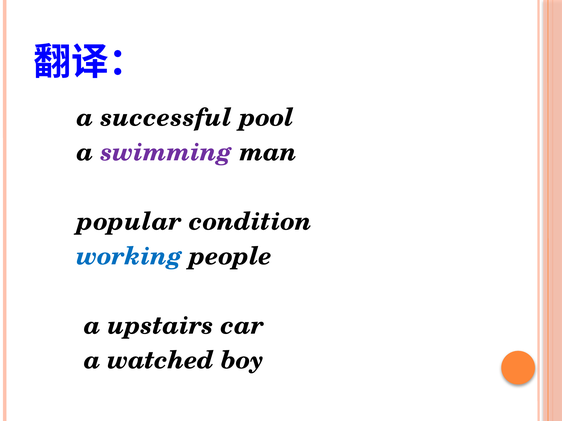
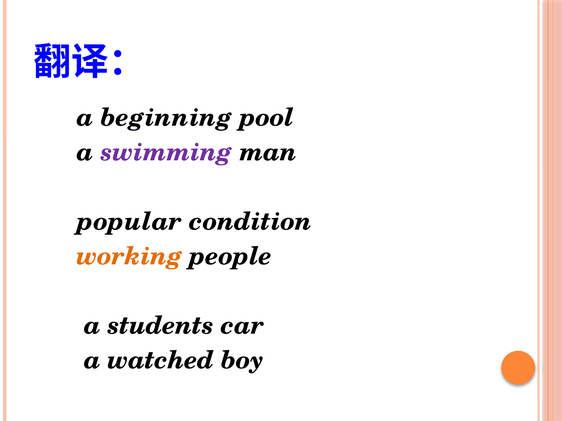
successful: successful -> beginning (166, 118)
working colour: blue -> orange (129, 257)
upstairs: upstairs -> students (161, 326)
